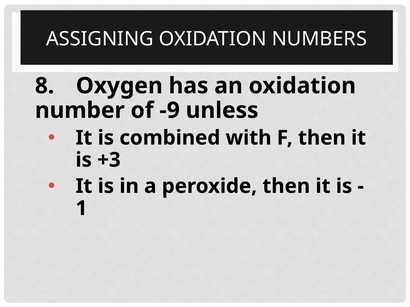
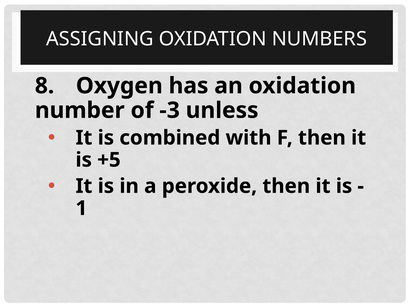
-9: -9 -> -3 (170, 111)
+3: +3 -> +5 (109, 160)
